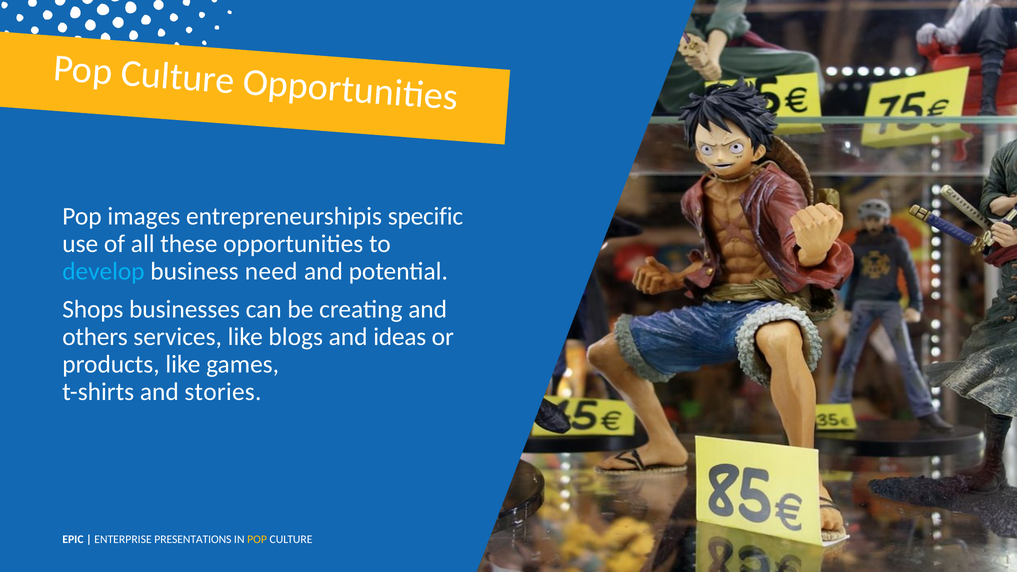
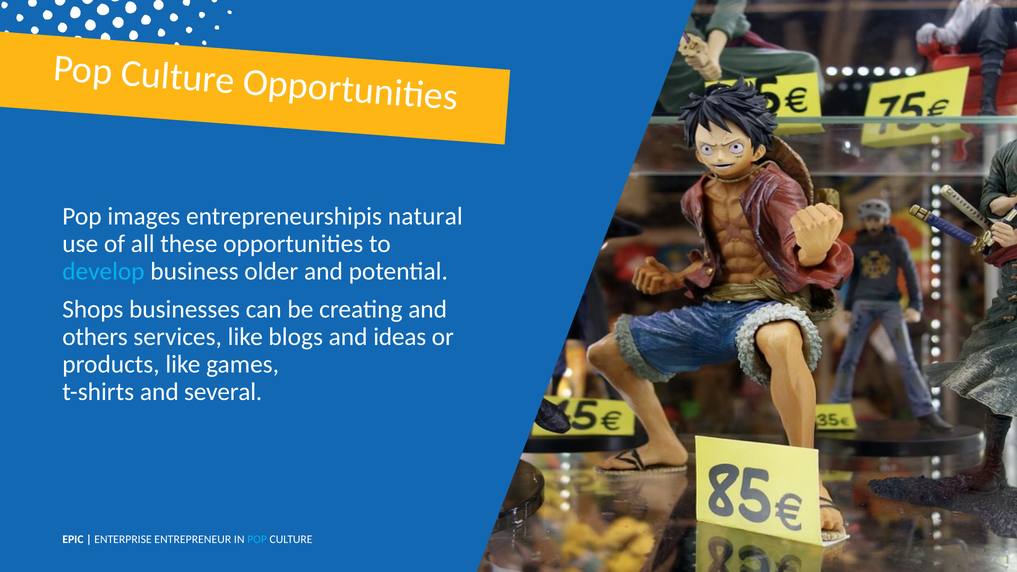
specific: specific -> natural (425, 217)
need: need -> older (271, 272)
stories: stories -> several (223, 392)
PRESENTATIONS: PRESENTATIONS -> ENTREPRENEUR (193, 539)
POP colour: yellow -> light blue (257, 539)
